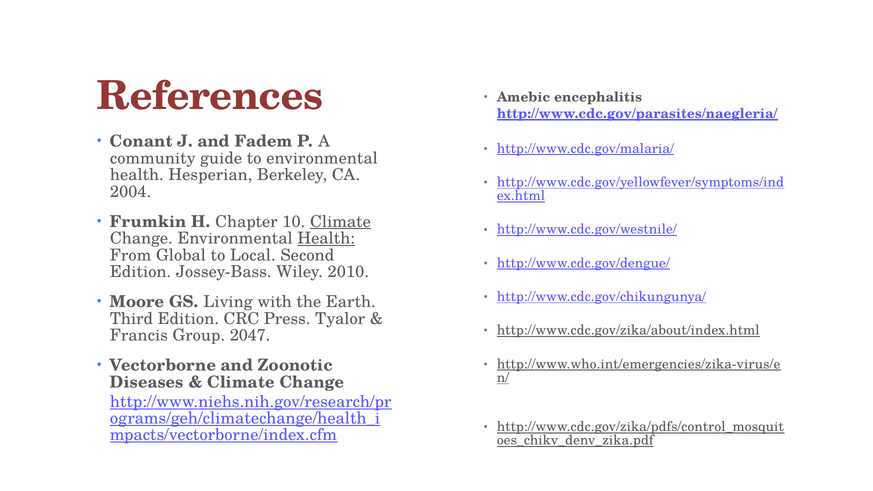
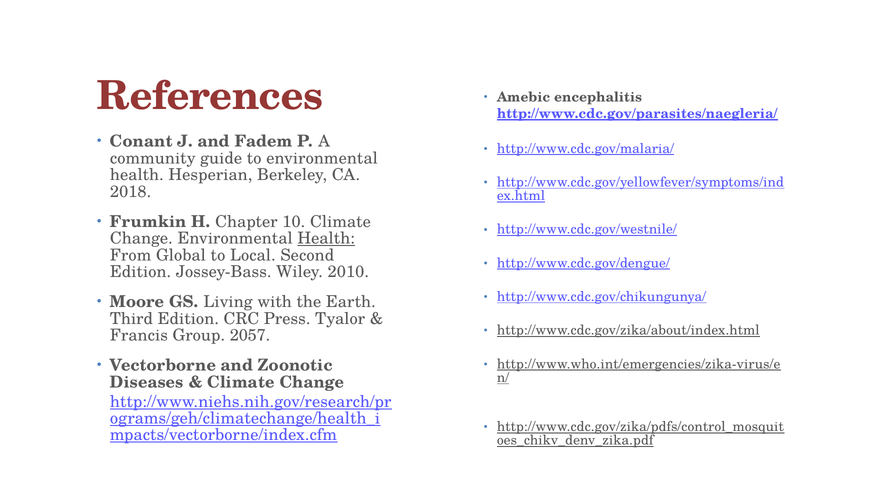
2004: 2004 -> 2018 (131, 192)
Climate underline: present -> none (340, 222)
2047: 2047 -> 2057 (250, 336)
